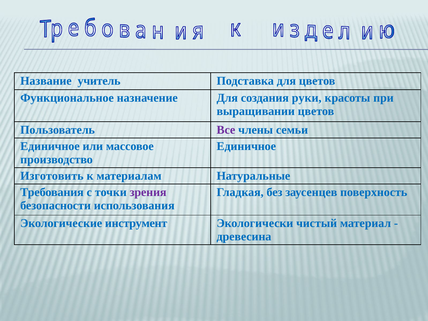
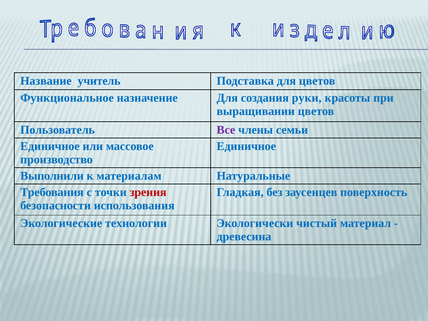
Изготовить: Изготовить -> Выполнили (52, 176)
зрения colour: purple -> red (148, 192)
инструмент: инструмент -> технологии (136, 223)
